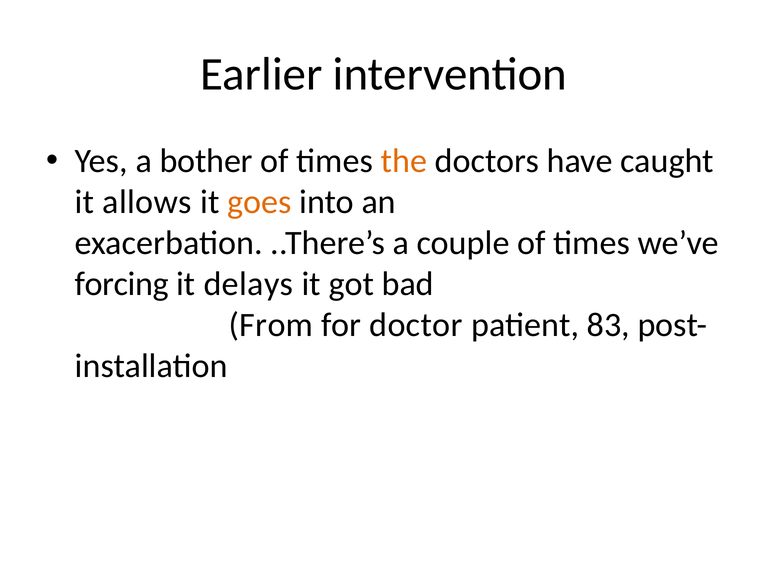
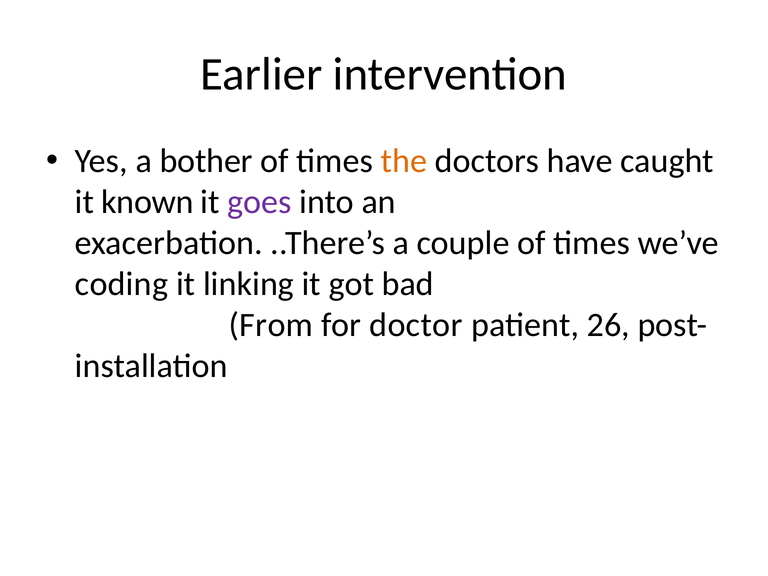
allows: allows -> known (147, 202)
goes colour: orange -> purple (259, 202)
forcing: forcing -> coding (122, 284)
delays: delays -> linking (249, 284)
83: 83 -> 26 (608, 325)
